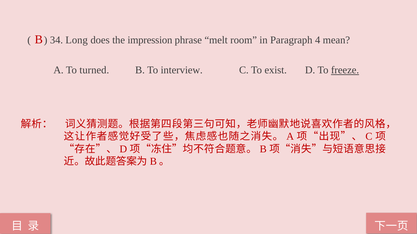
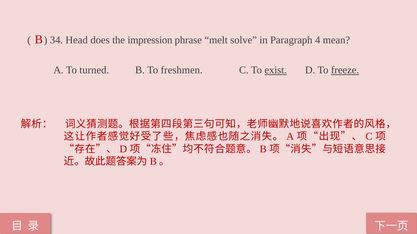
Long: Long -> Head (77, 40)
room: room -> solve (244, 40)
interview: interview -> freshmen (182, 70)
exist underline: none -> present (276, 70)
